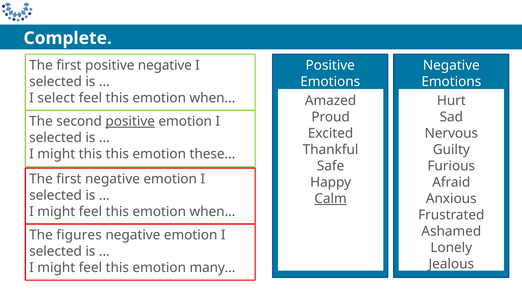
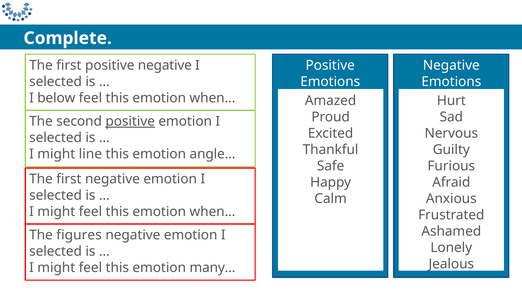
select: select -> below (56, 98)
might this: this -> line (90, 154)
these…: these… -> angle… (213, 154)
Calm underline: present -> none (331, 198)
